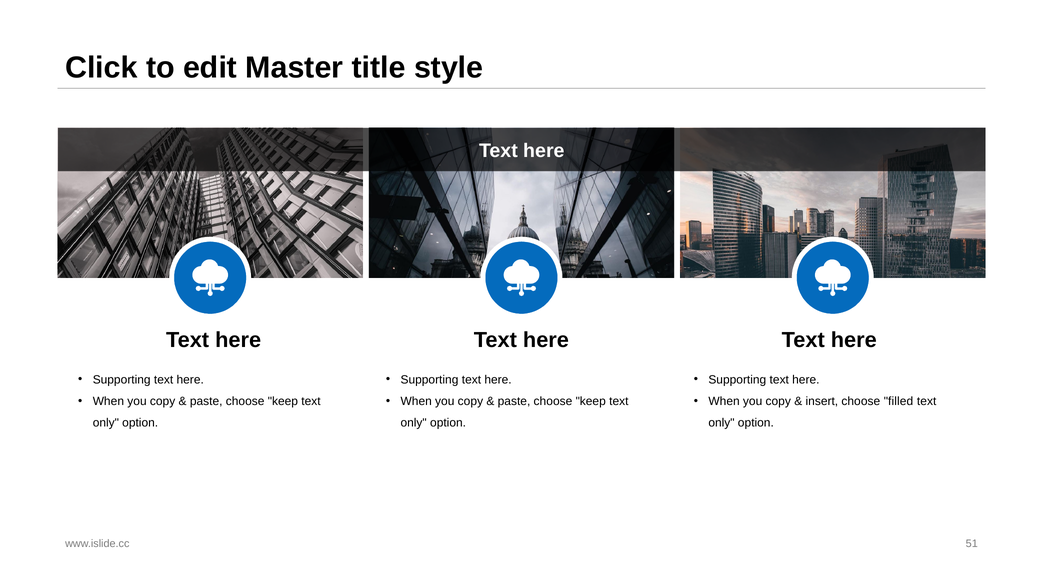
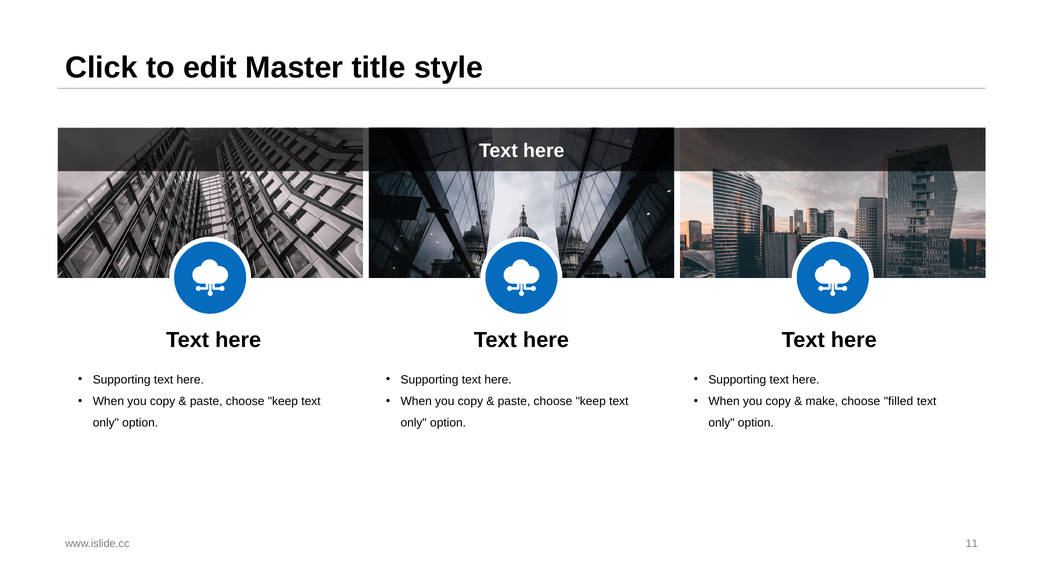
insert: insert -> make (822, 401)
51: 51 -> 11 (972, 543)
